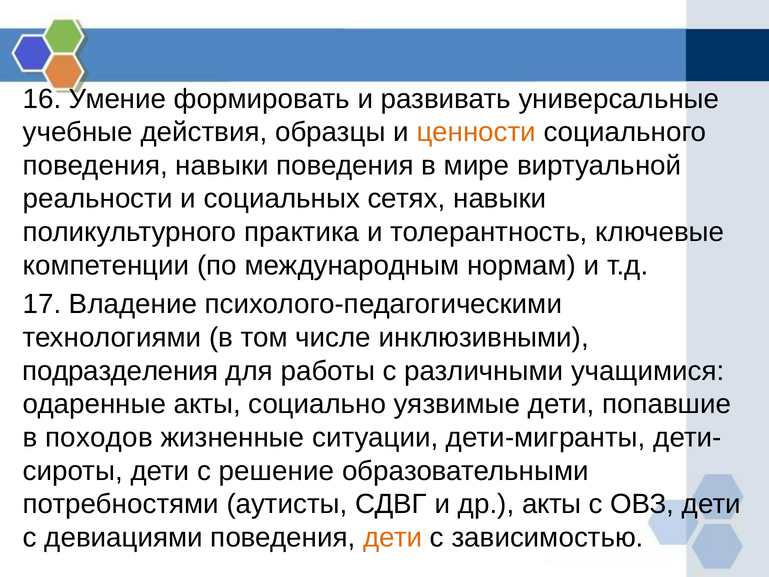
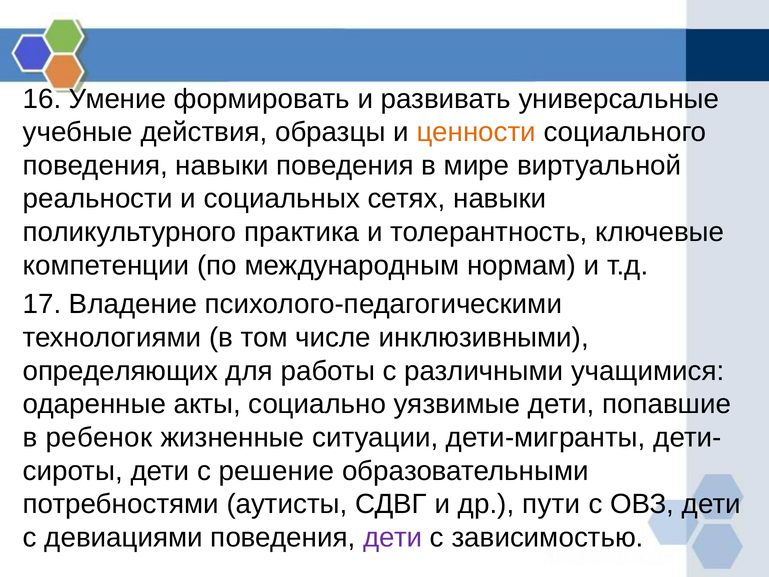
подразделения: подразделения -> определяющих (120, 371)
походов: походов -> ребенок (99, 437)
др акты: акты -> пути (551, 504)
дети colour: orange -> purple (393, 537)
